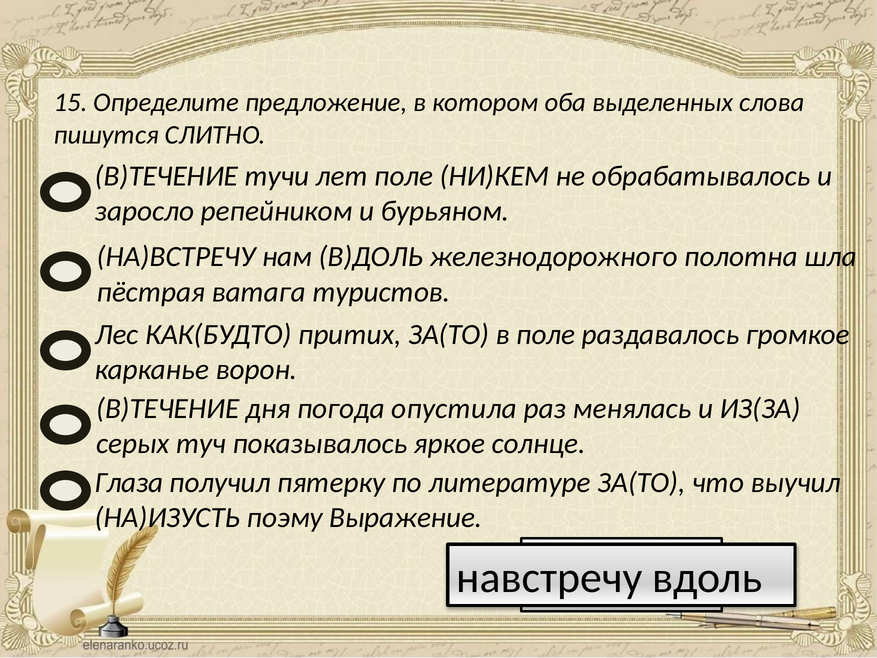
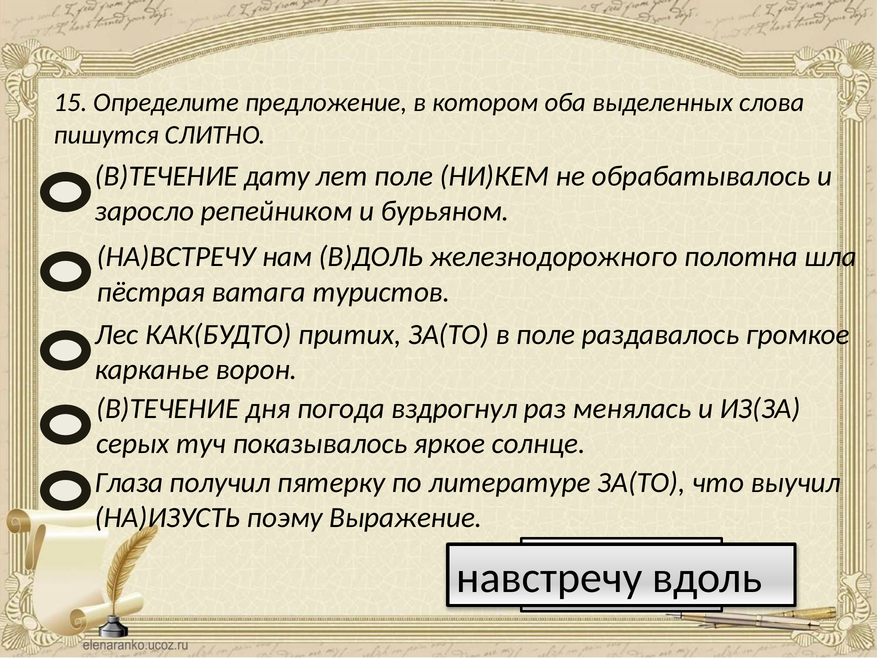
тучи: тучи -> дату (277, 176)
опустила: опустила -> вздрогнул (454, 409)
